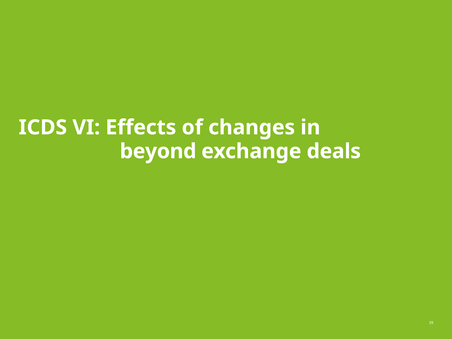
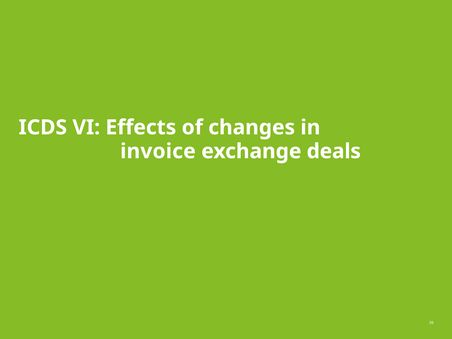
beyond: beyond -> invoice (158, 151)
